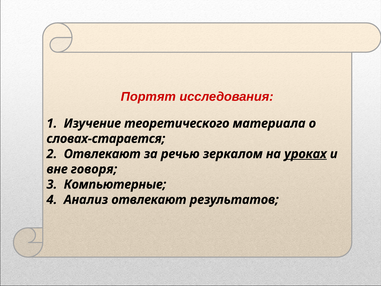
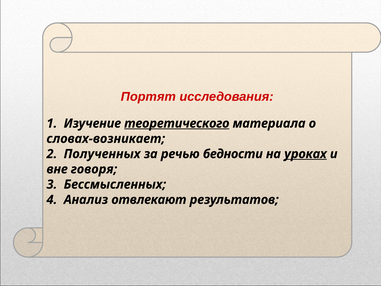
теоретического underline: none -> present (177, 123)
словах-старается: словах-старается -> словах-возникает (106, 139)
2 Отвлекают: Отвлекают -> Полученных (102, 154)
зеркалом: зеркалом -> бедности (233, 154)
Компьютерные: Компьютерные -> Бессмысленных (115, 184)
